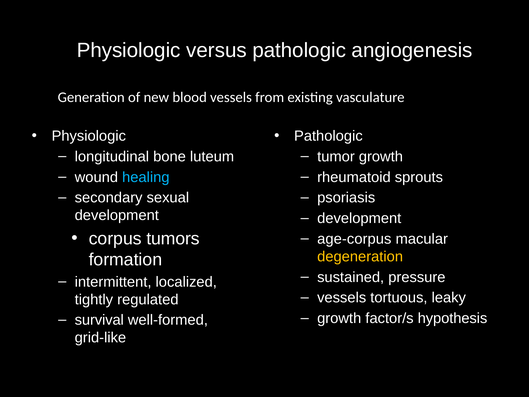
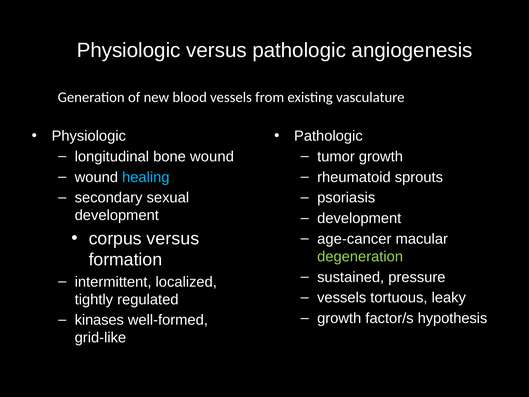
bone luteum: luteum -> wound (212, 157)
corpus tumors: tumors -> versus (173, 238)
age-corpus: age-corpus -> age-cancer (354, 239)
degeneration colour: yellow -> light green (360, 256)
survival: survival -> kinases (99, 320)
